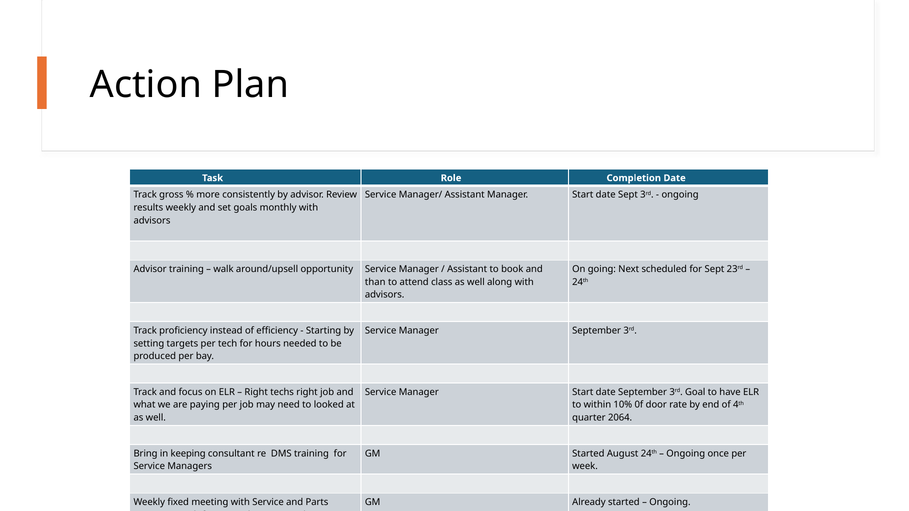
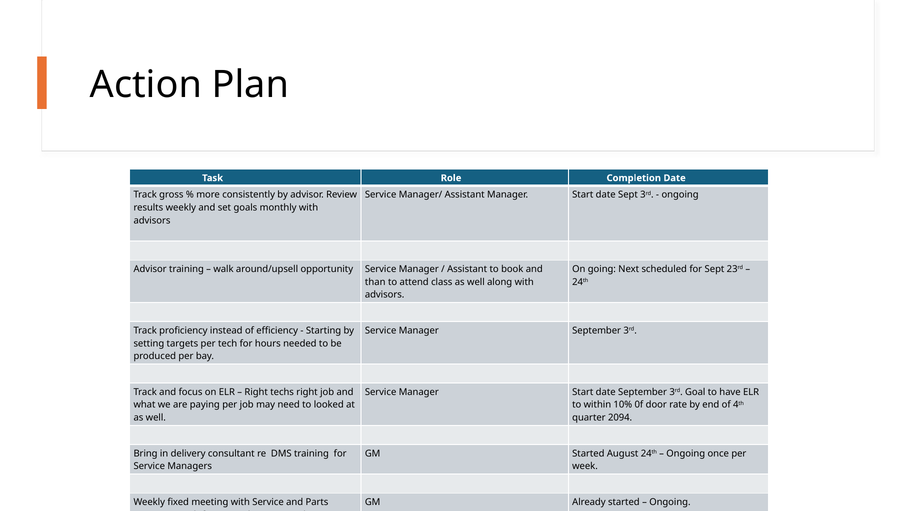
2064: 2064 -> 2094 (620, 418)
keeping: keeping -> delivery (188, 454)
